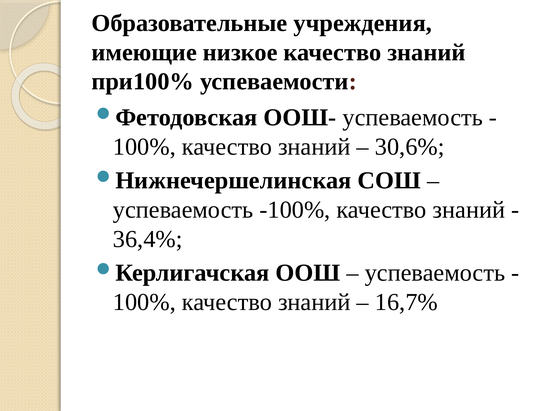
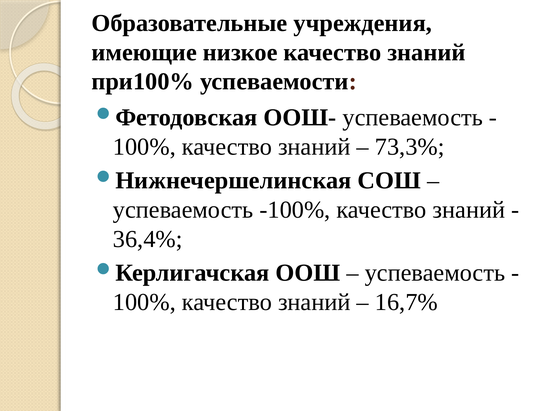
30,6%: 30,6% -> 73,3% (410, 147)
